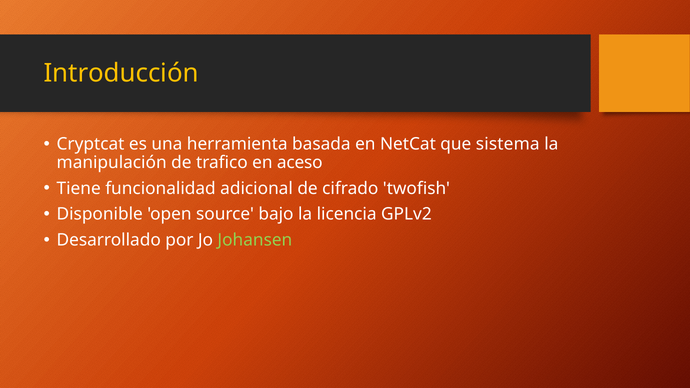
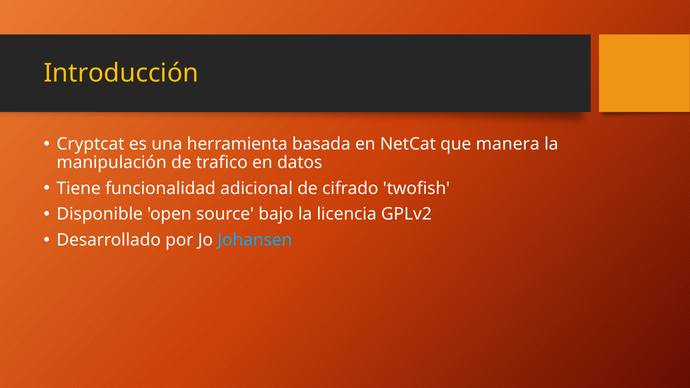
sistema: sistema -> manera (508, 144)
aceso: aceso -> datos (300, 163)
Johansen colour: light green -> light blue (255, 240)
